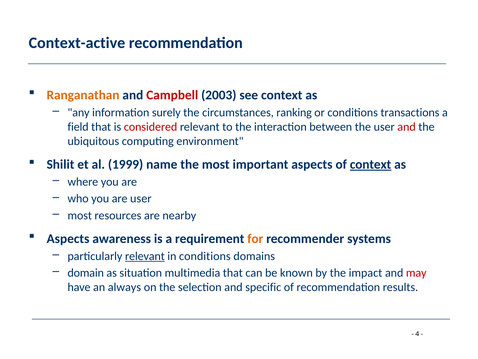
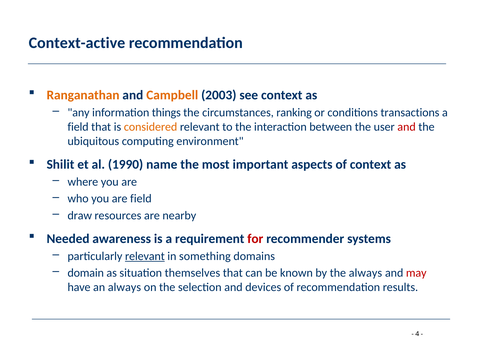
Campbell colour: red -> orange (172, 95)
surely: surely -> things (166, 112)
considered colour: red -> orange (151, 127)
1999: 1999 -> 1990 (126, 164)
context underline: present -> none (371, 164)
are user: user -> field (141, 198)
most: most -> draw (80, 215)
Aspects: Aspects -> Needed (68, 238)
for colour: orange -> red (255, 238)
in conditions: conditions -> something (205, 256)
multimedia: multimedia -> themselves (192, 273)
the impact: impact -> always (365, 273)
specific: specific -> devices (263, 287)
